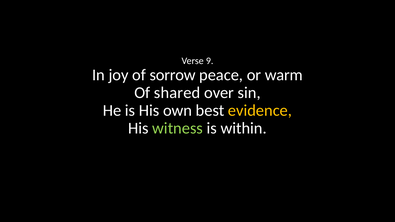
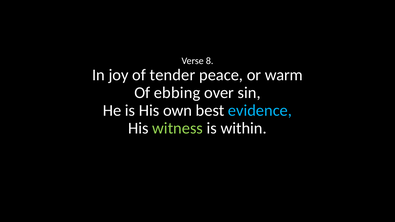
9: 9 -> 8 (210, 61)
sorrow: sorrow -> tender (172, 75)
shared: shared -> ebbing (177, 93)
evidence colour: yellow -> light blue (260, 110)
